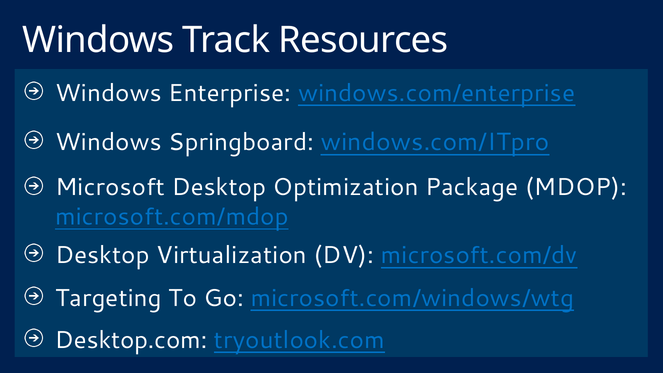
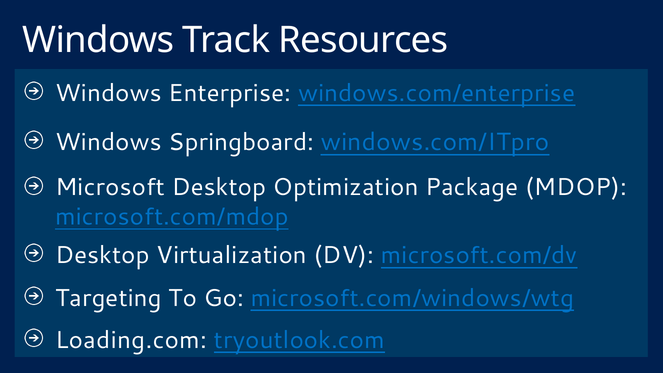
Desktop.com: Desktop.com -> Loading.com (131, 340)
